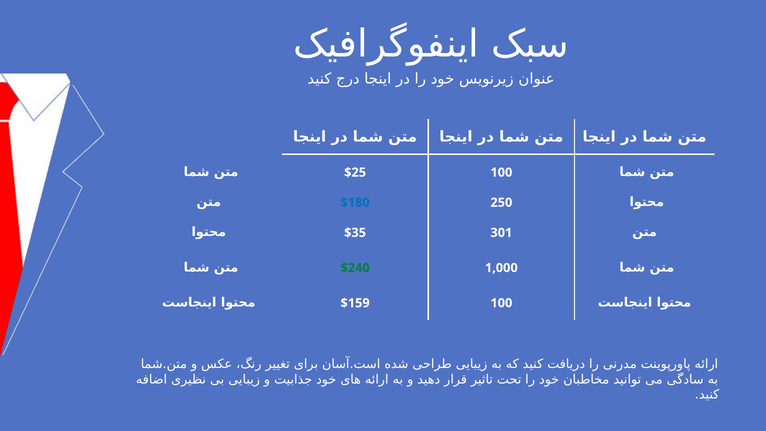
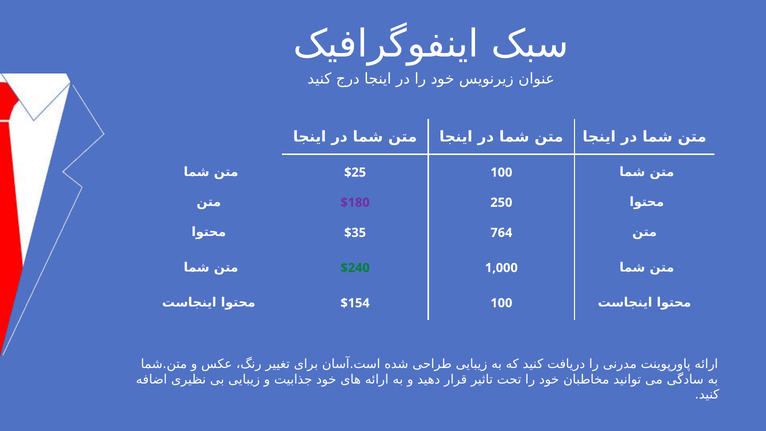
$180 colour: blue -> purple (355, 203)
301: 301 -> 764 (501, 233)
$159: $159 -> $154 (355, 303)
